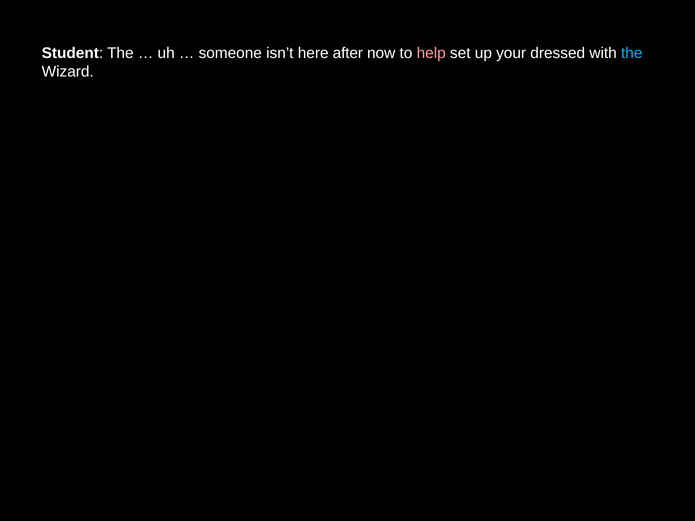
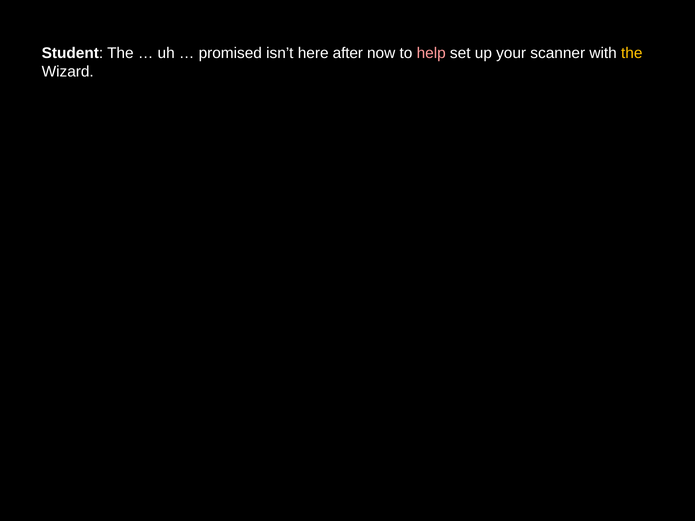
someone: someone -> promised (230, 53)
dressed: dressed -> scanner (558, 53)
the colour: light blue -> yellow (632, 53)
